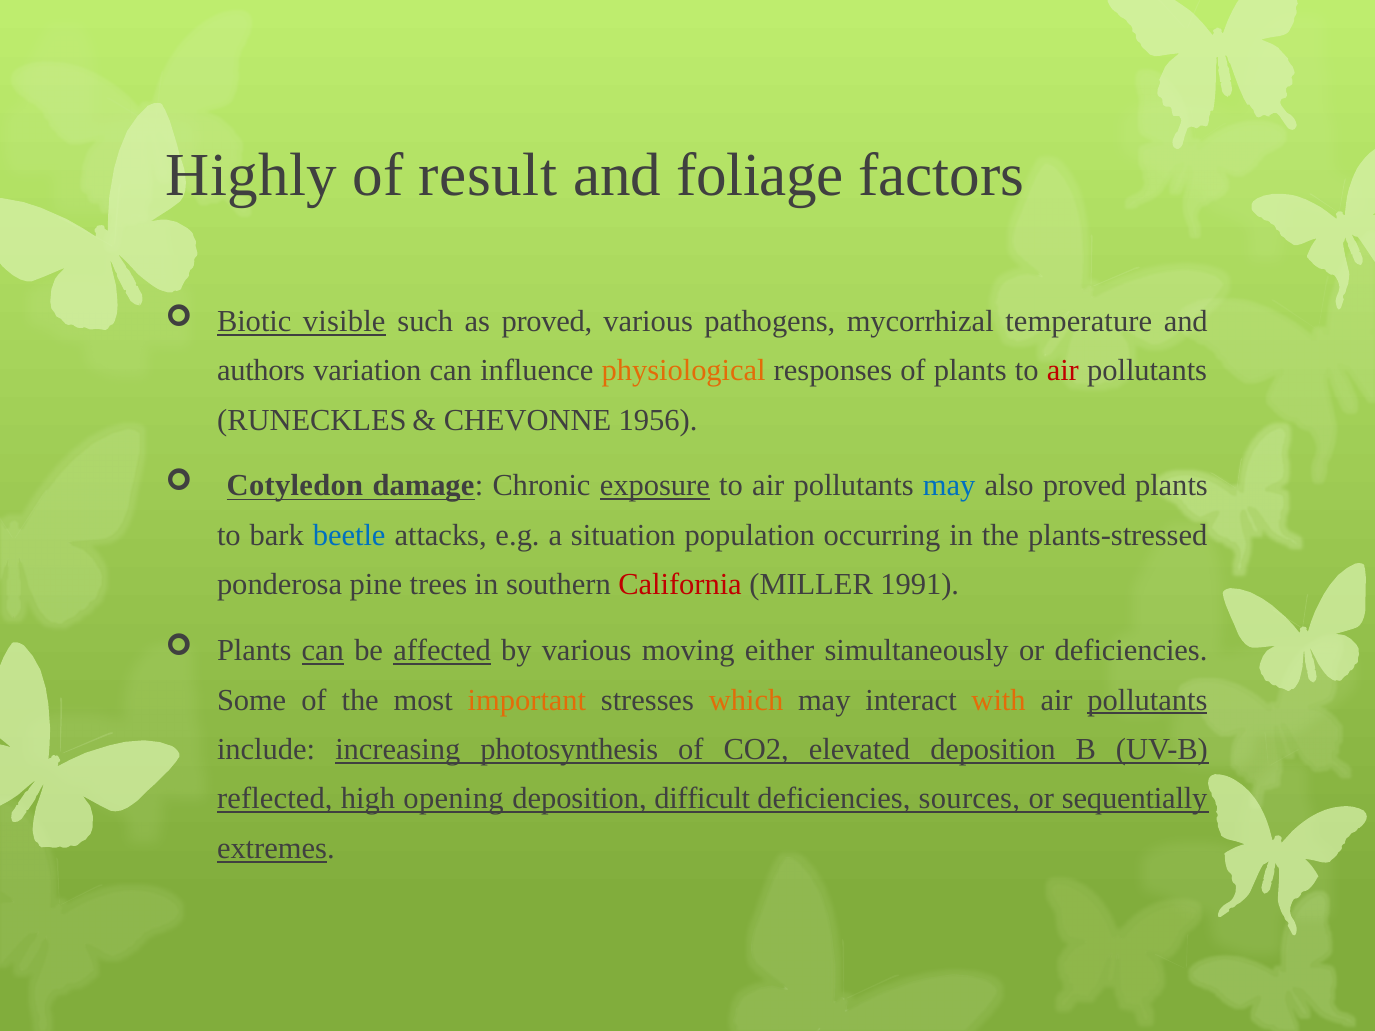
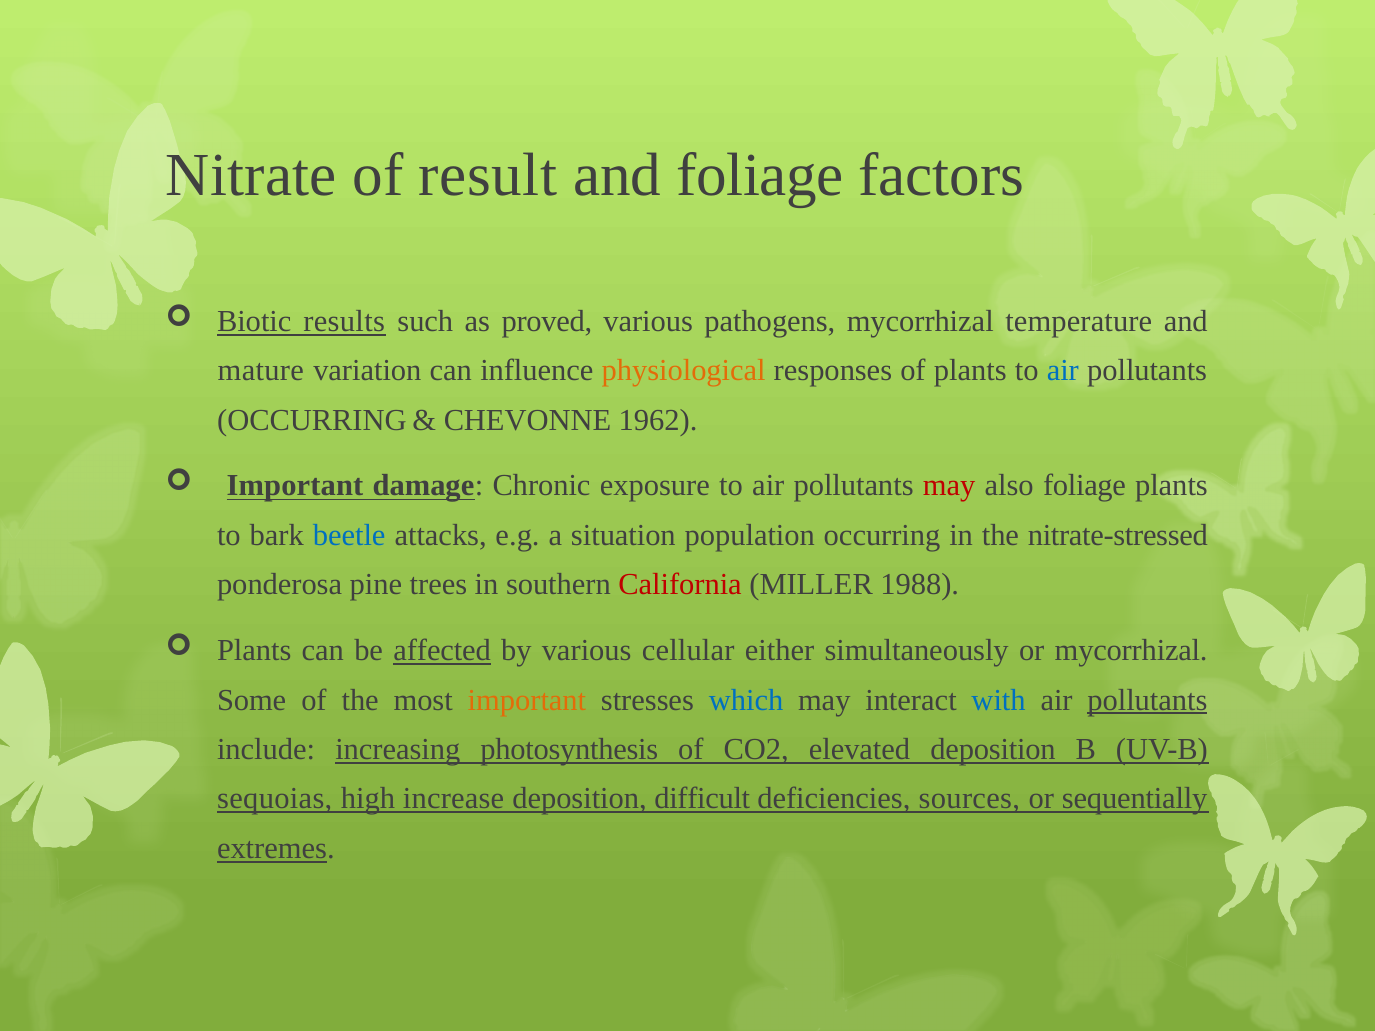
Highly: Highly -> Nitrate (251, 175)
visible: visible -> results (344, 321)
authors: authors -> mature (261, 371)
air colour: red -> blue (1063, 371)
RUNECKLES: RUNECKLES -> OCCURRING (312, 420)
1956: 1956 -> 1962 (658, 420)
Cotyledon: Cotyledon -> Important (295, 486)
exposure underline: present -> none (655, 486)
may colour: blue -> red (949, 486)
also proved: proved -> foliage (1085, 486)
plants-stressed: plants-stressed -> nitrate-stressed (1118, 535)
1991: 1991 -> 1988 (920, 585)
can underline: present -> none (323, 651)
moving: moving -> cellular (688, 651)
or deficiencies: deficiencies -> mycorrhizal (1131, 651)
which colour: orange -> blue (746, 700)
with colour: orange -> blue (999, 700)
reflected: reflected -> sequoias (275, 799)
opening: opening -> increase (454, 799)
